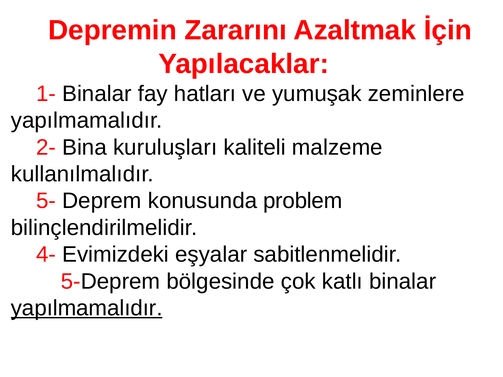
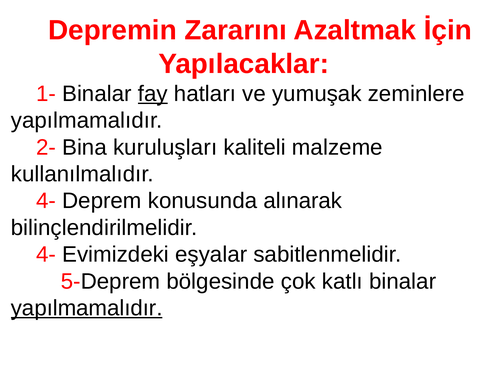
fay underline: none -> present (153, 94)
5-: 5- -> 4- (46, 201)
problem: problem -> alınarak (303, 201)
